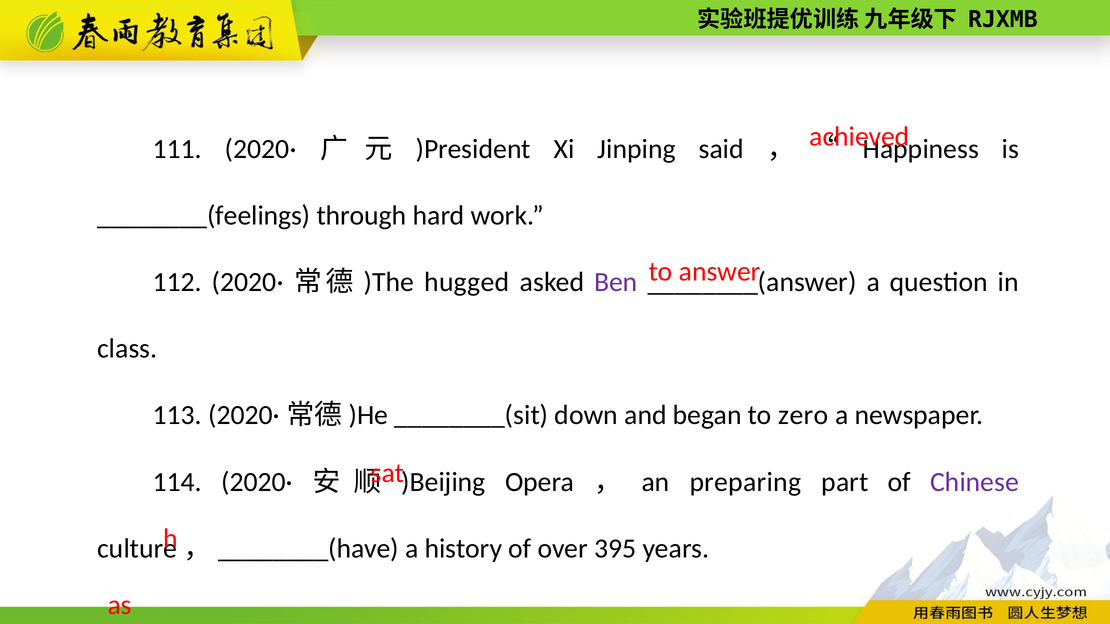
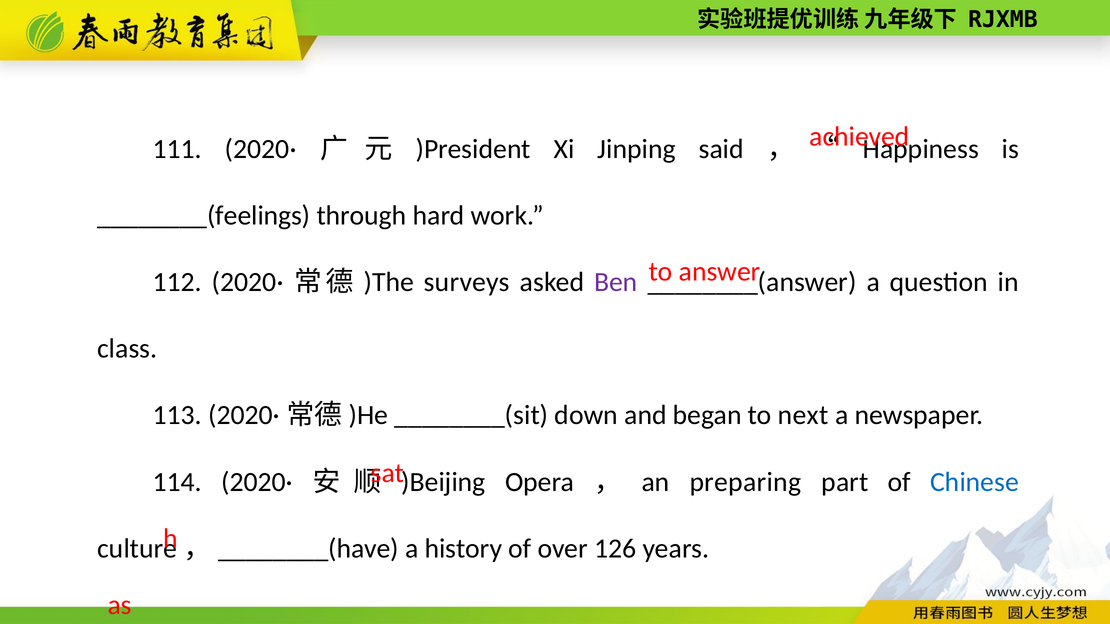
hugged: hugged -> surveys (467, 282)
zero: zero -> next (803, 416)
Chinese colour: purple -> blue (975, 482)
395: 395 -> 126 (615, 549)
